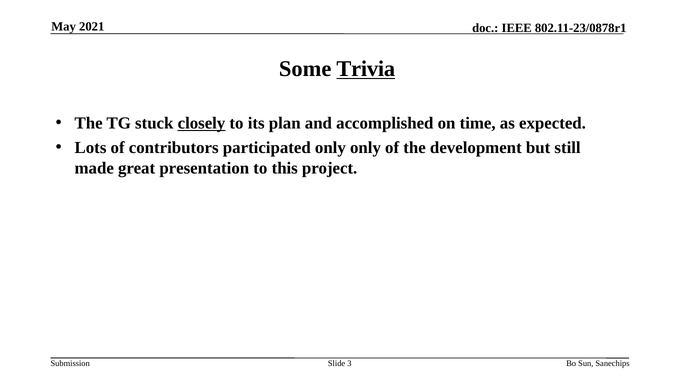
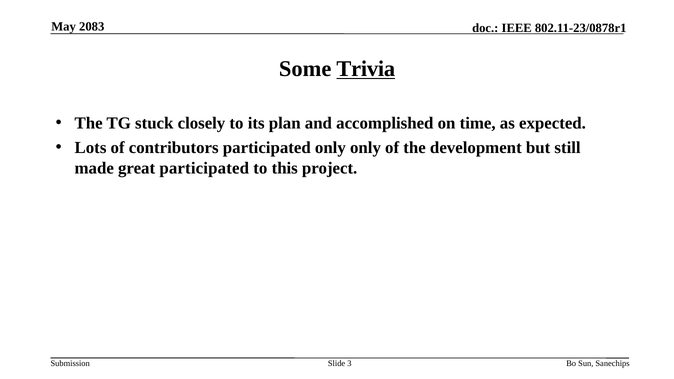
2021: 2021 -> 2083 (92, 27)
closely underline: present -> none (201, 123)
great presentation: presentation -> participated (204, 168)
